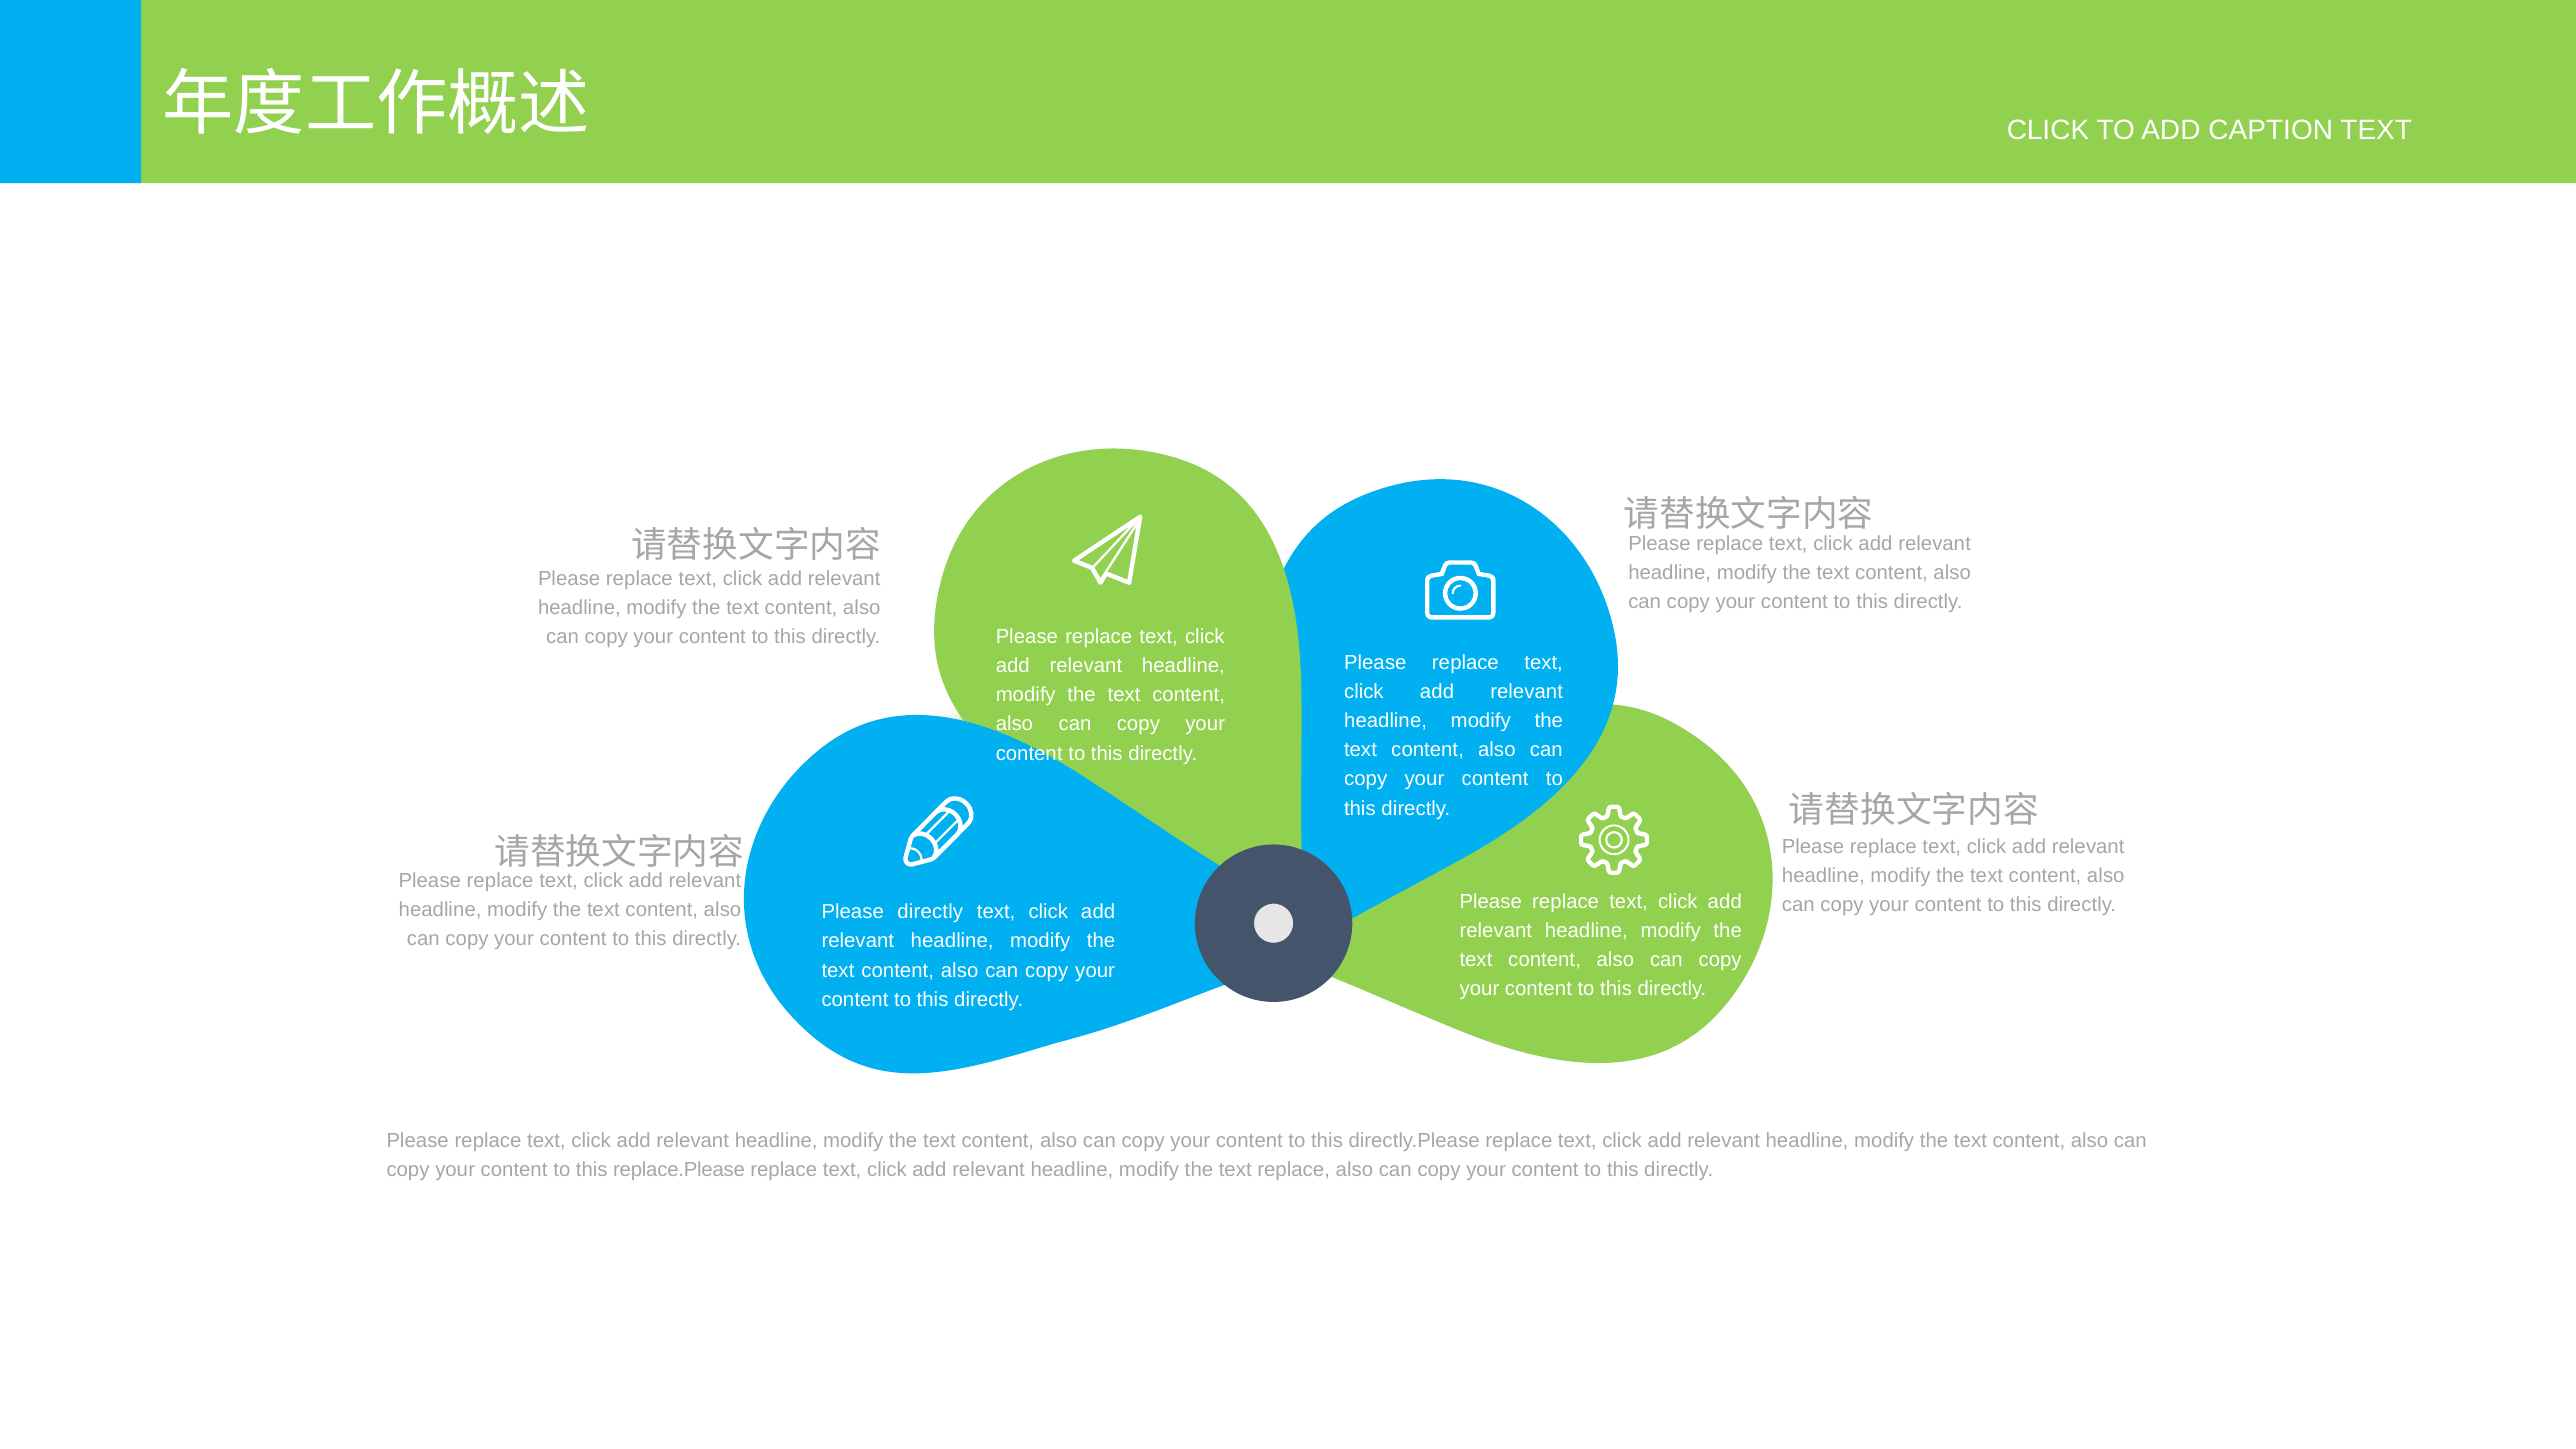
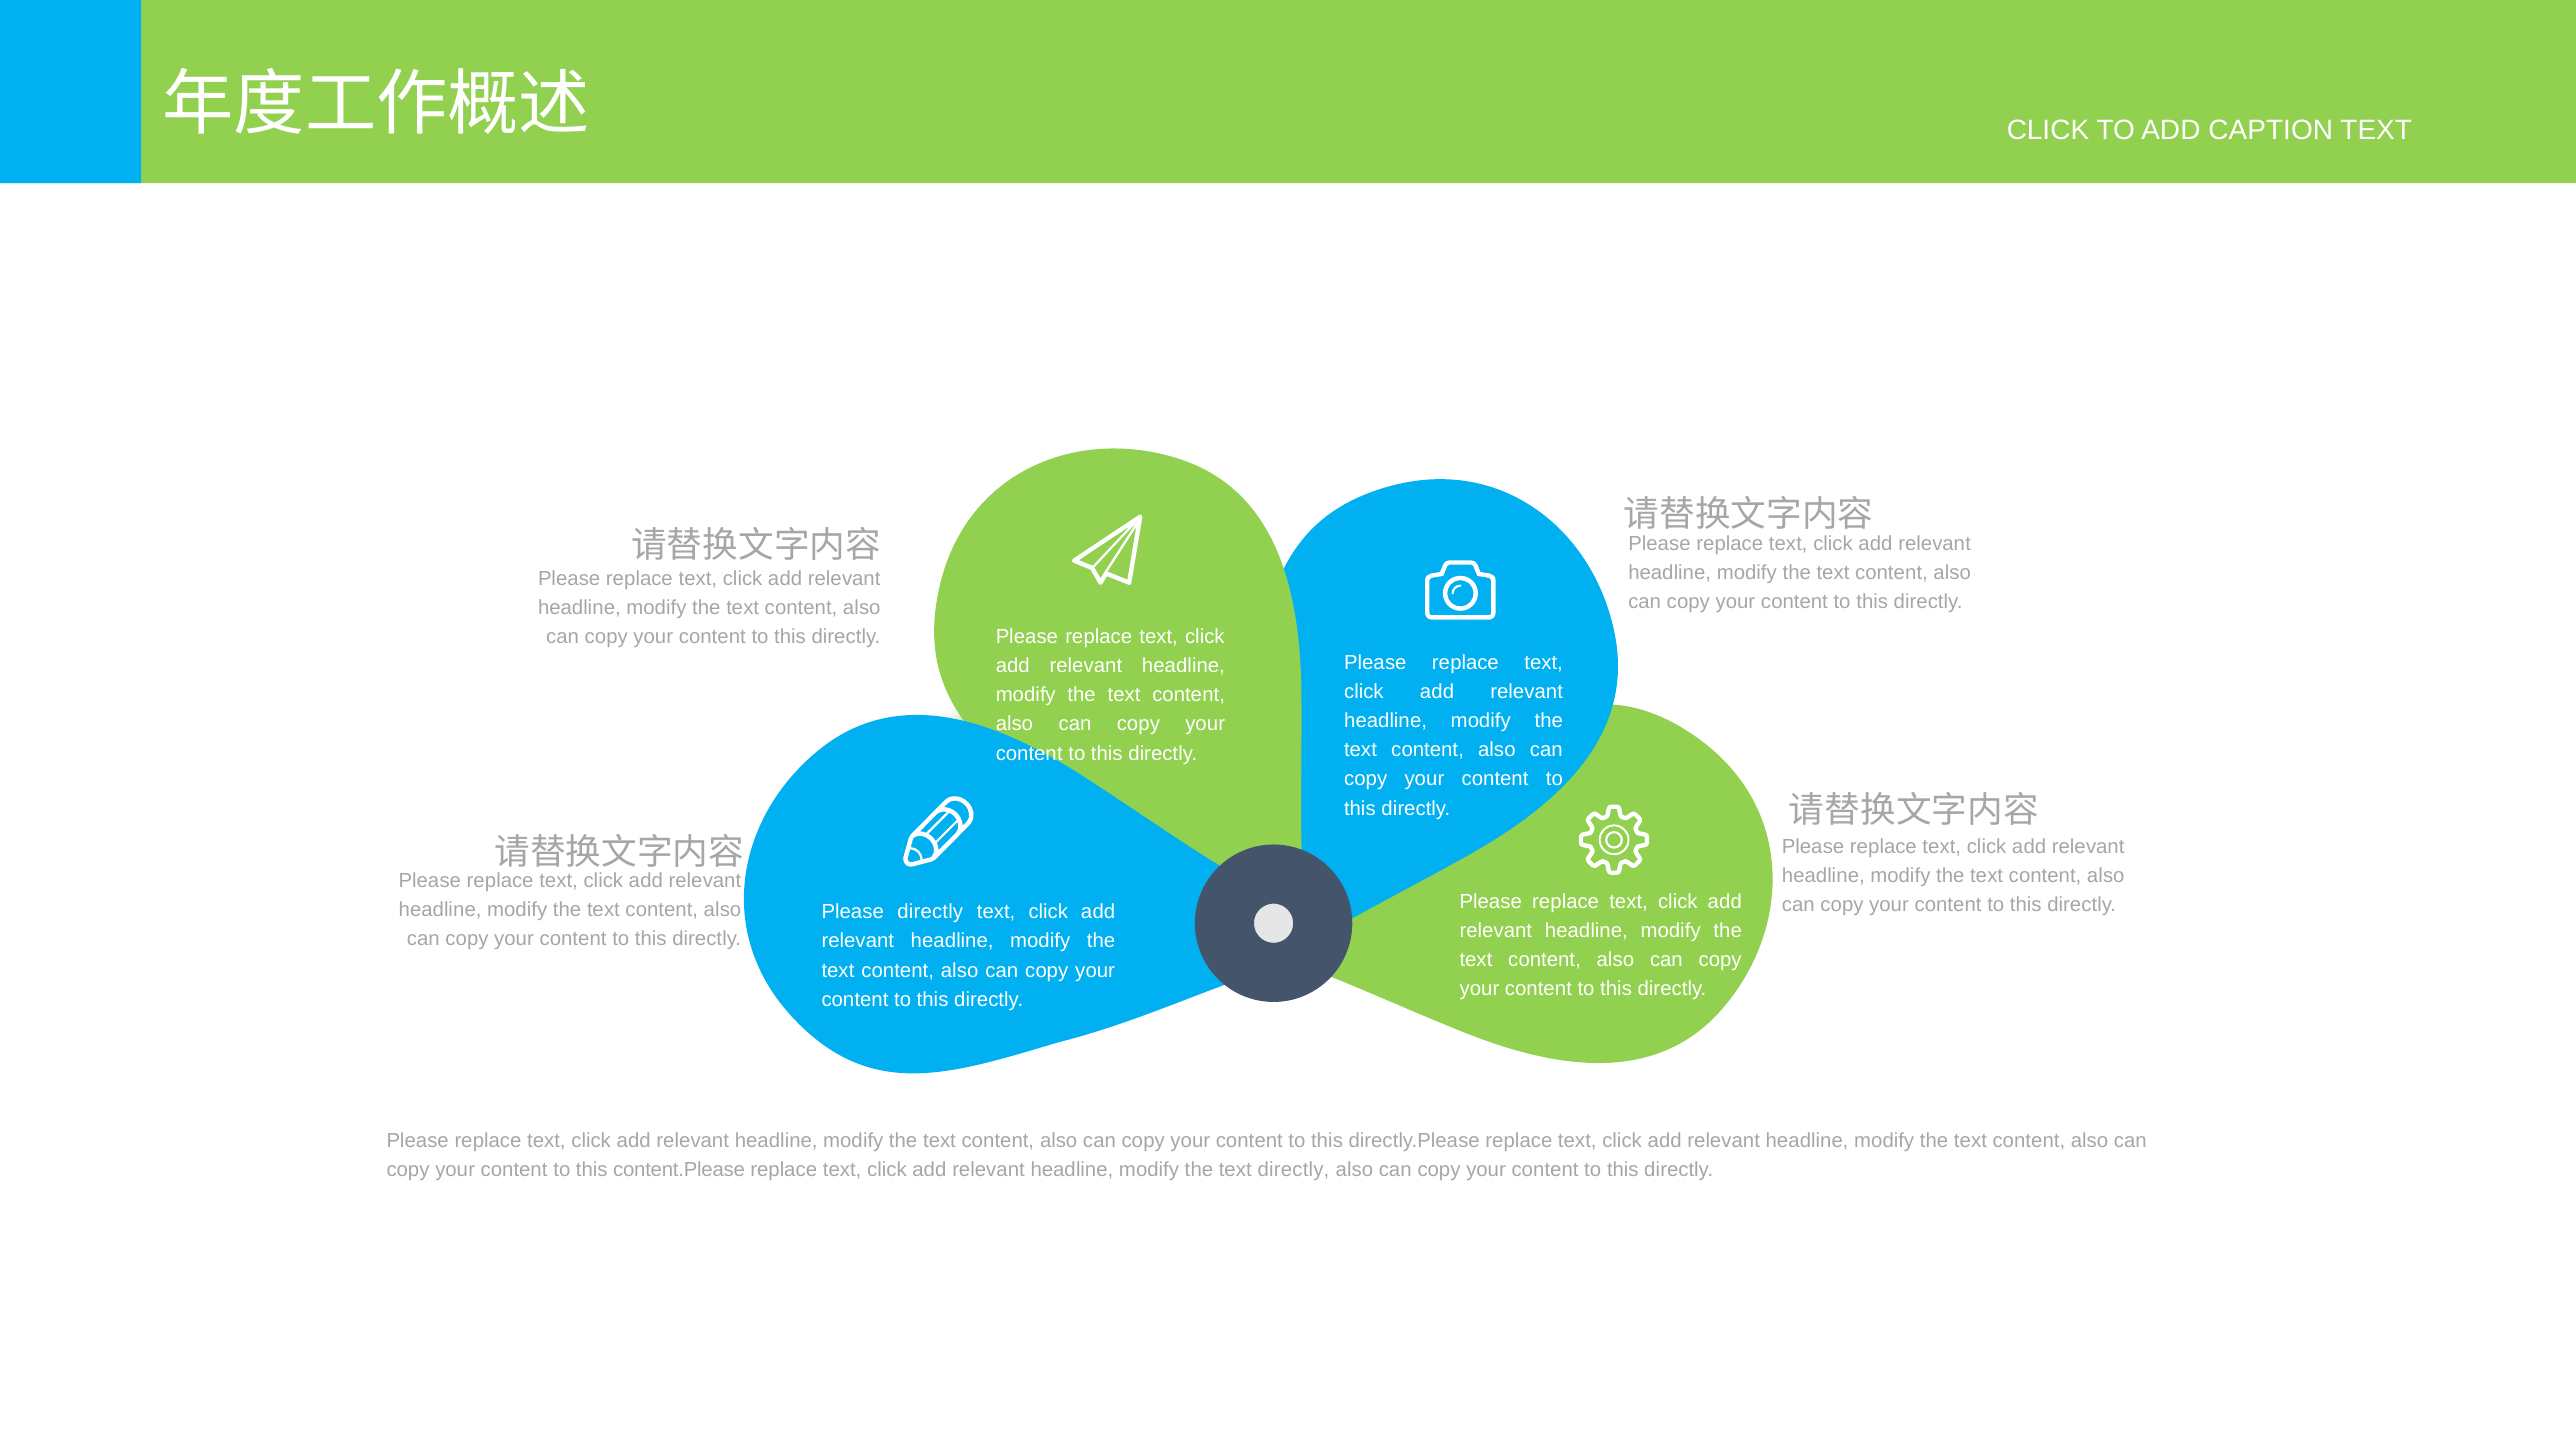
replace.Please: replace.Please -> content.Please (679, 1169)
text replace: replace -> directly (1294, 1169)
